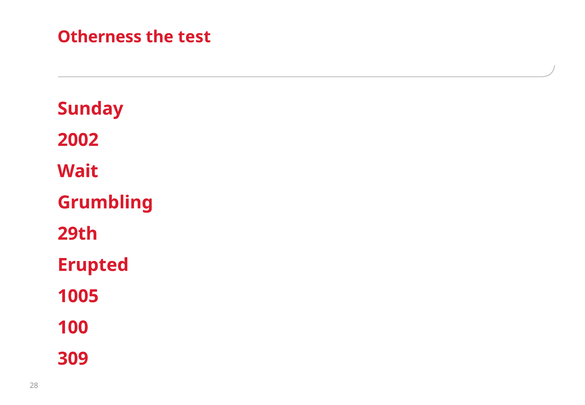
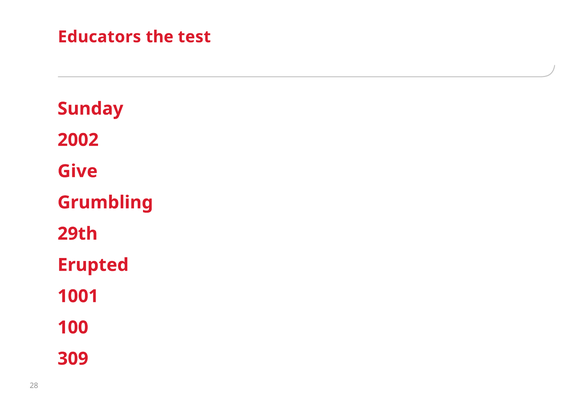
Otherness: Otherness -> Educators (99, 37)
Wait: Wait -> Give (78, 171)
1005: 1005 -> 1001 (78, 296)
